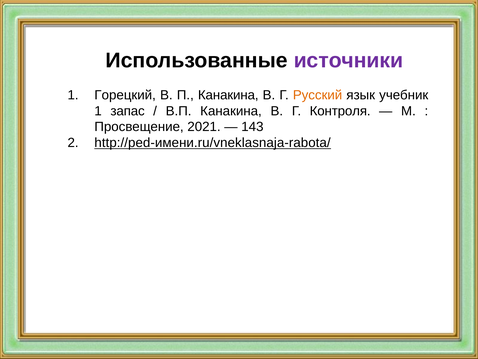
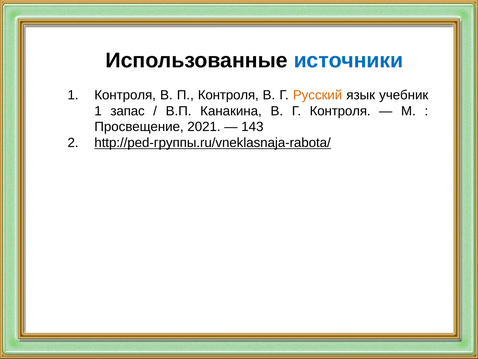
источники colour: purple -> blue (348, 60)
1 Горецкий: Горецкий -> Контроля (125, 95)
П Канакина: Канакина -> Контроля (228, 95)
http://ped-имени.ru/vneklasnaja-rabota/: http://ped-имени.ru/vneklasnaja-rabota/ -> http://ped-группы.ru/vneklasnaja-rabota/ (213, 143)
